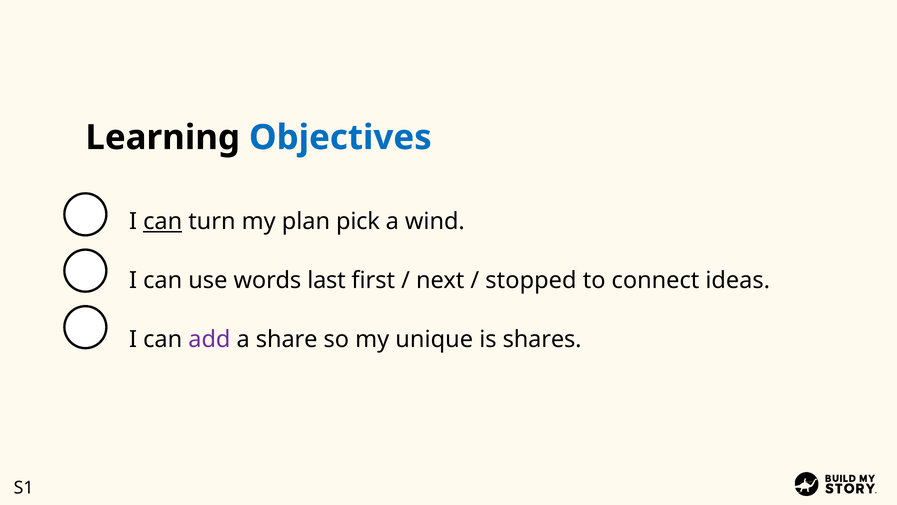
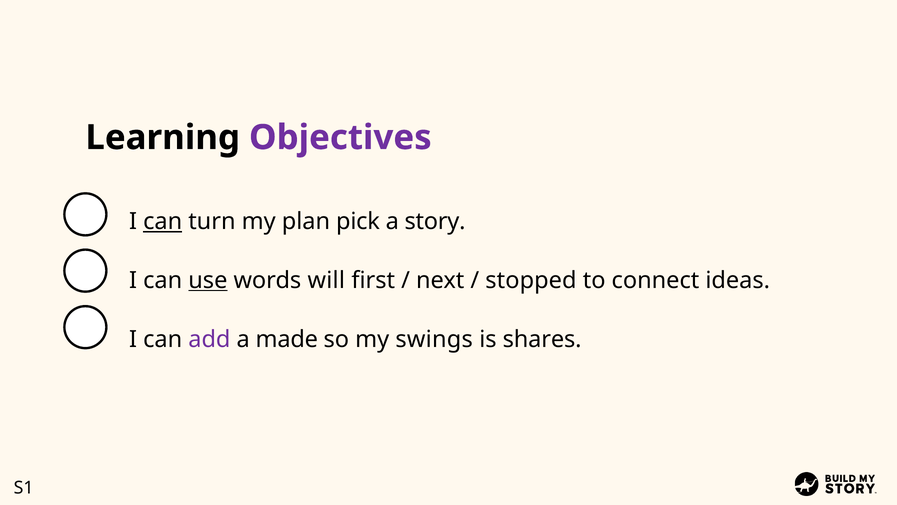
Objectives colour: blue -> purple (340, 137)
wind: wind -> story (435, 221)
use underline: none -> present (208, 280)
last: last -> will (326, 280)
share: share -> made (287, 339)
unique: unique -> swings (434, 339)
